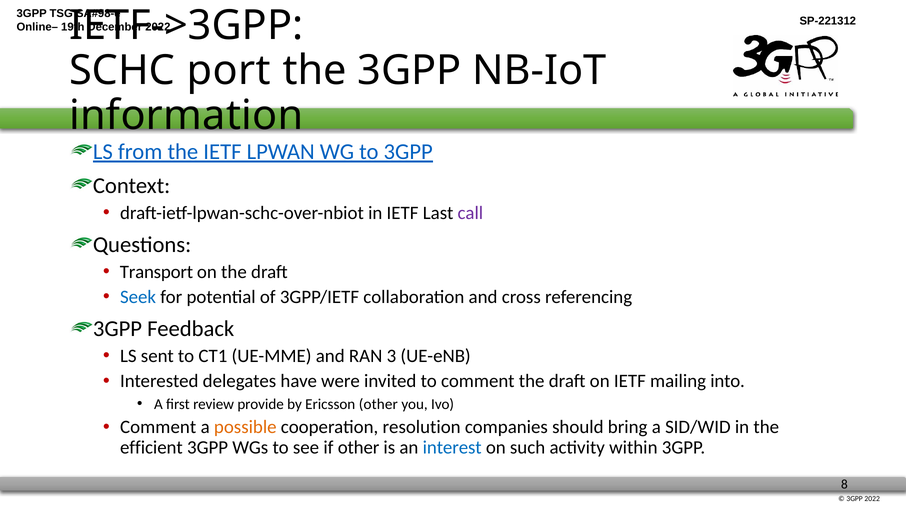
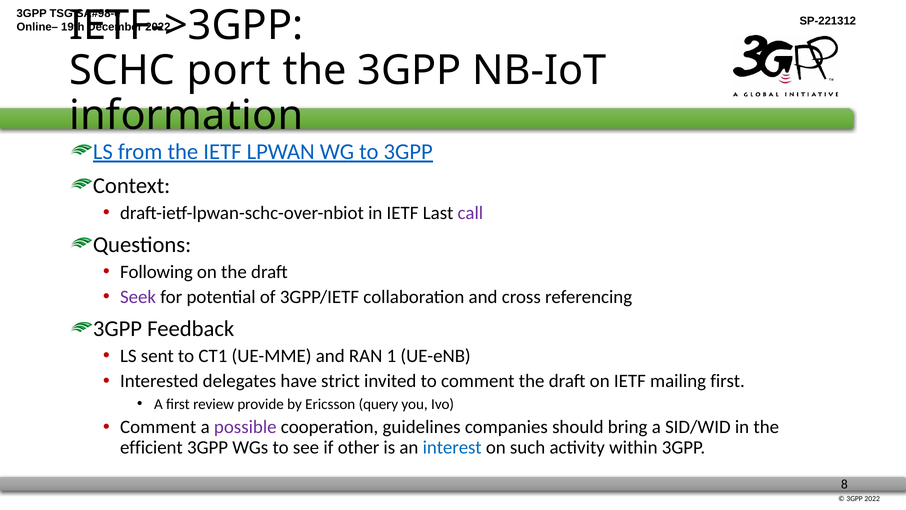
Transport: Transport -> Following (156, 272)
Seek colour: blue -> purple (138, 297)
3: 3 -> 1 (391, 356)
were: were -> strict (340, 381)
mailing into: into -> first (728, 381)
Ericsson other: other -> query (378, 404)
possible colour: orange -> purple (245, 427)
resolution: resolution -> guidelines (422, 427)
